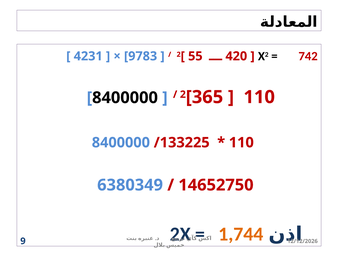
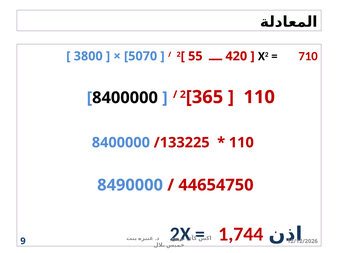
742: 742 -> 710 (308, 56)
4231: 4231 -> 3800 (88, 56)
9783: 9783 -> 5070 (143, 56)
6380349: 6380349 -> 8490000 (130, 185)
14652750: 14652750 -> 44654750 (216, 185)
1,744 colour: orange -> red (241, 235)
